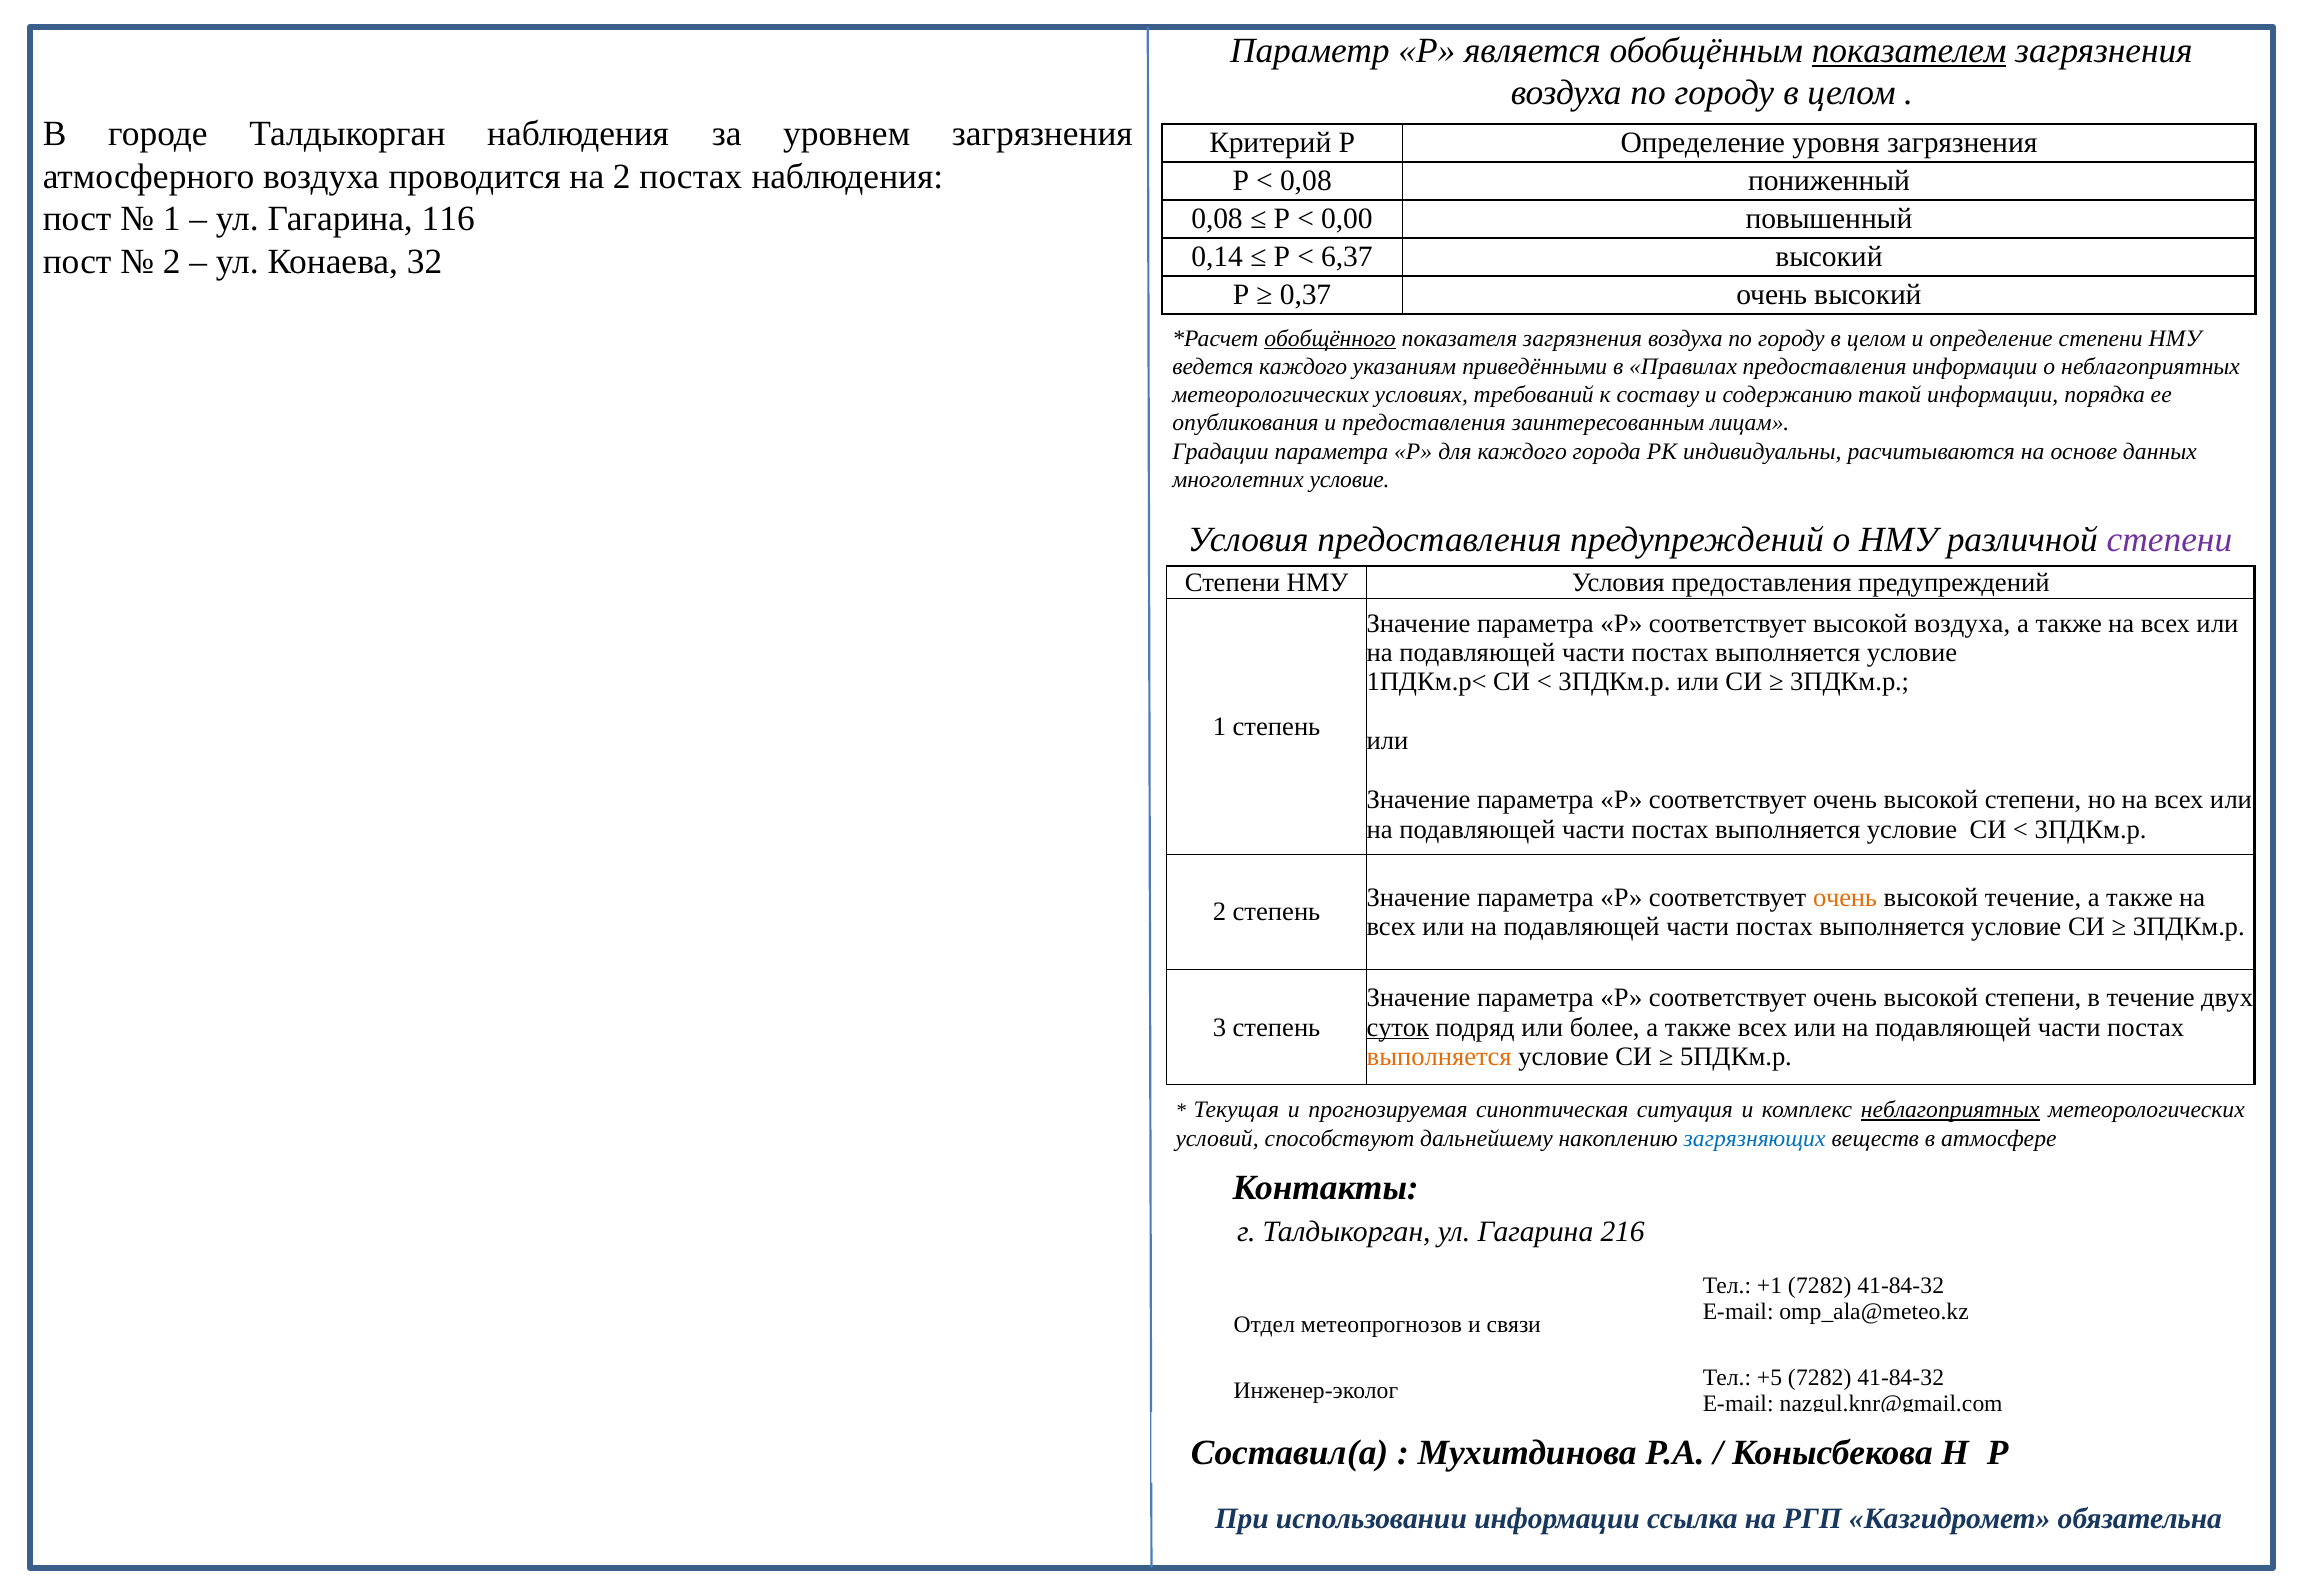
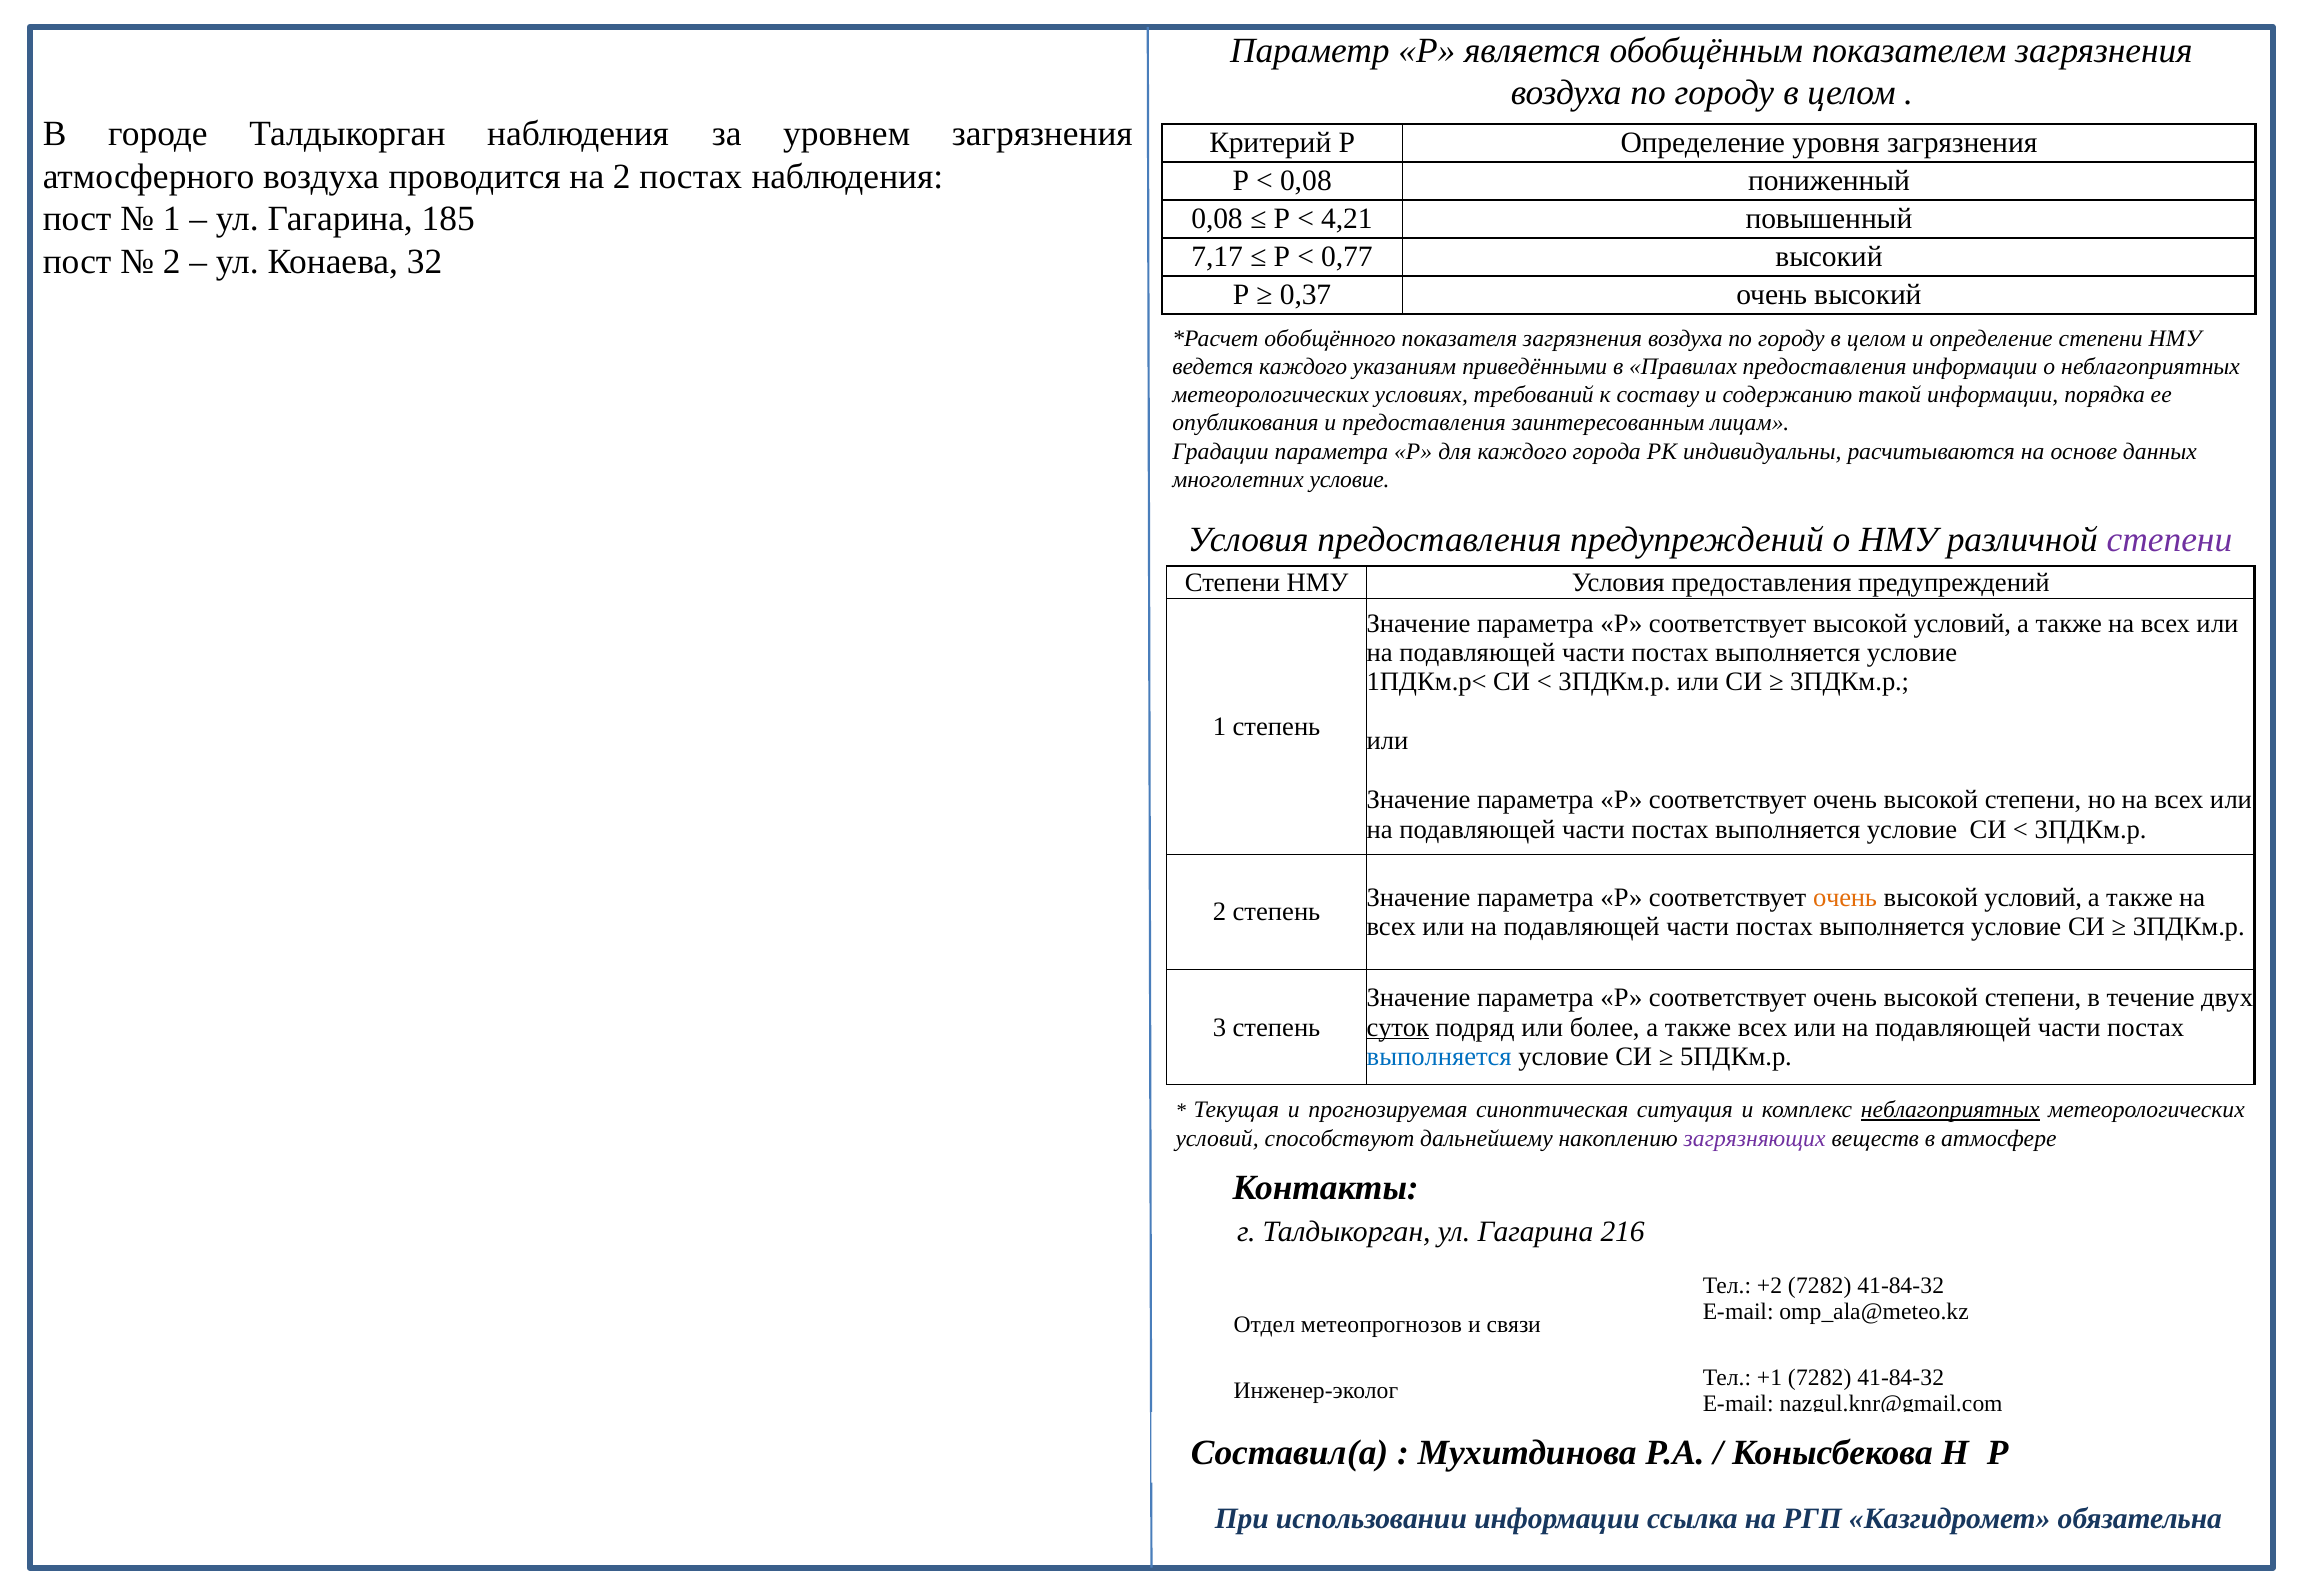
показателем underline: present -> none (1909, 50)
116: 116 -> 185 (448, 219)
0,00: 0,00 -> 4,21 (1347, 219)
0,14: 0,14 -> 7,17 (1217, 257)
6,37: 6,37 -> 0,77 (1347, 257)
обобщённого underline: present -> none (1330, 338)
соответствует высокой воздуха: воздуха -> условий (1962, 623)
течение: течение -> условий (2033, 897)
выполняется colour: orange -> blue (1439, 1056)
загрязняющих colour: blue -> purple (1755, 1138)
+1: +1 -> +2 (1770, 1285)
+5: +5 -> +1 (1770, 1377)
